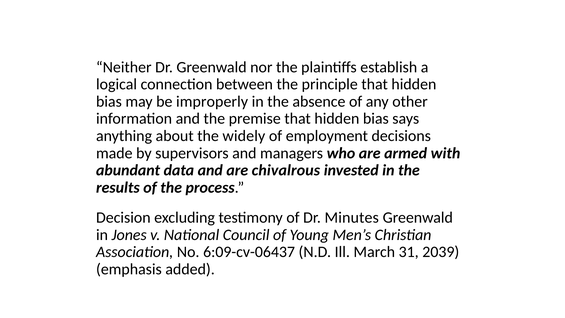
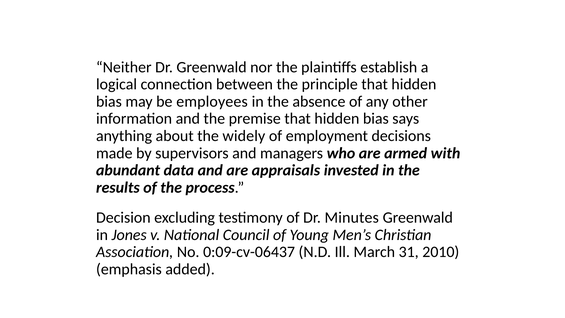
improperly: improperly -> employees (212, 101)
chivalrous: chivalrous -> appraisals (286, 170)
6:09-cv-06437: 6:09-cv-06437 -> 0:09-cv-06437 (249, 252)
2039: 2039 -> 2010 (441, 252)
